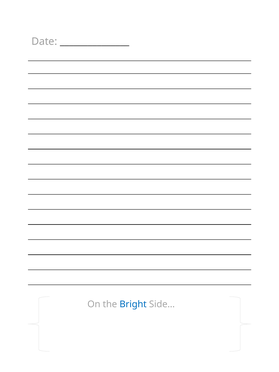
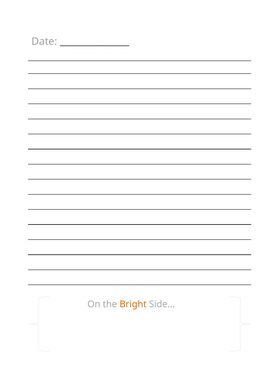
Bright colour: blue -> orange (133, 304)
